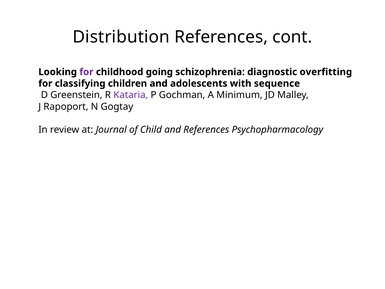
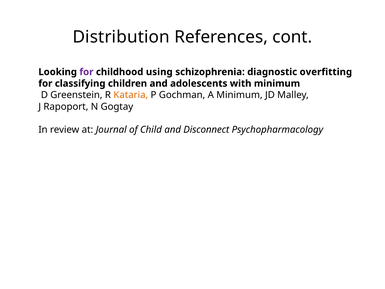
going: going -> using (159, 72)
with sequence: sequence -> minimum (277, 83)
Kataria colour: purple -> orange (131, 95)
and References: References -> Disconnect (206, 130)
